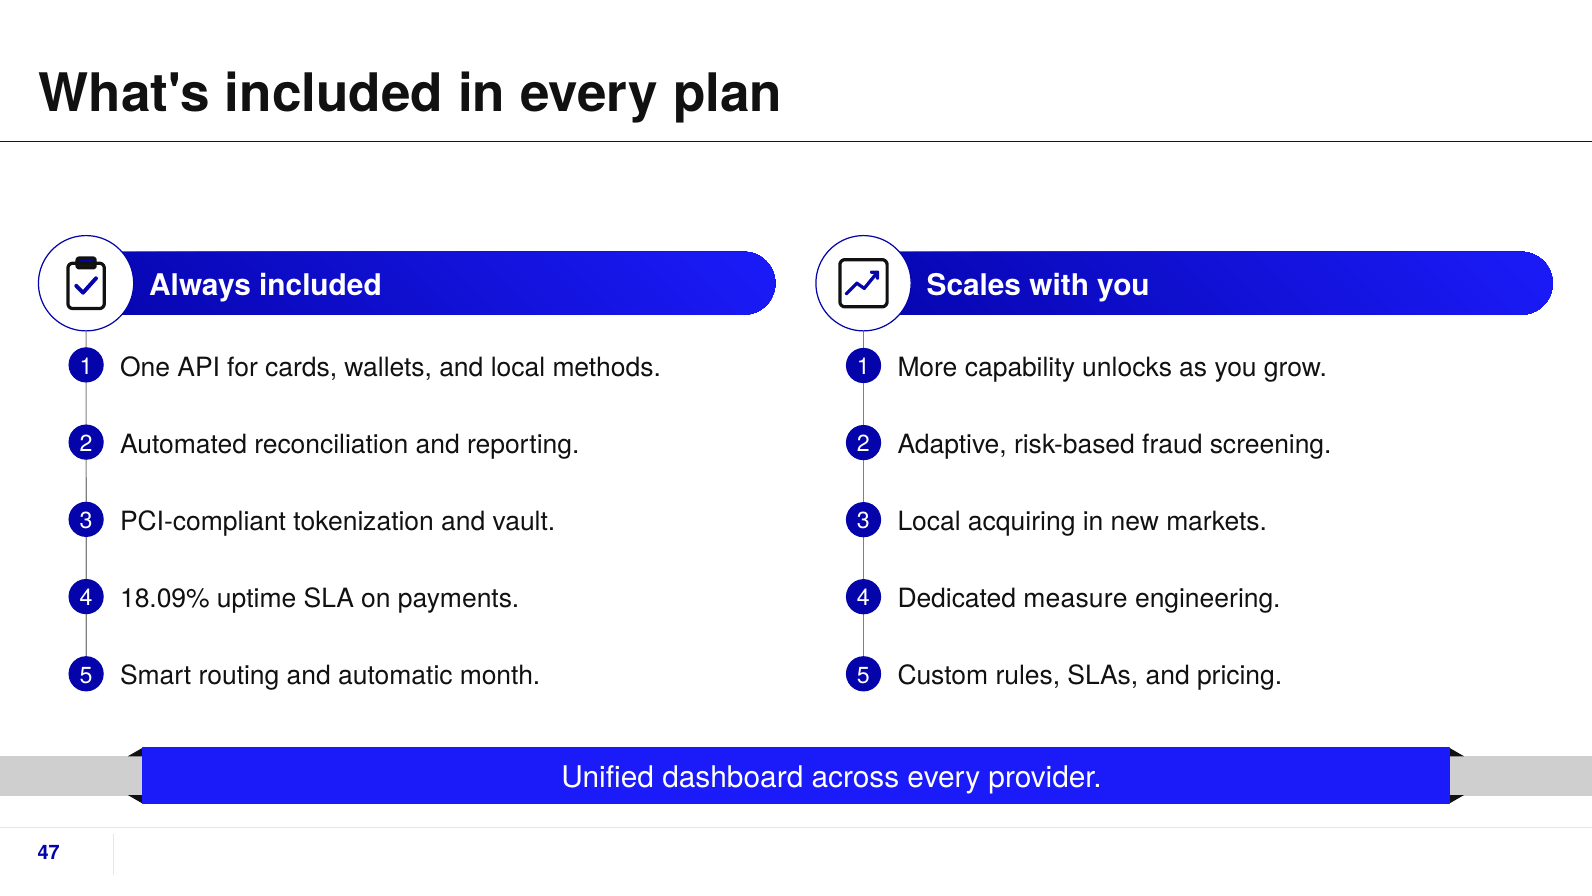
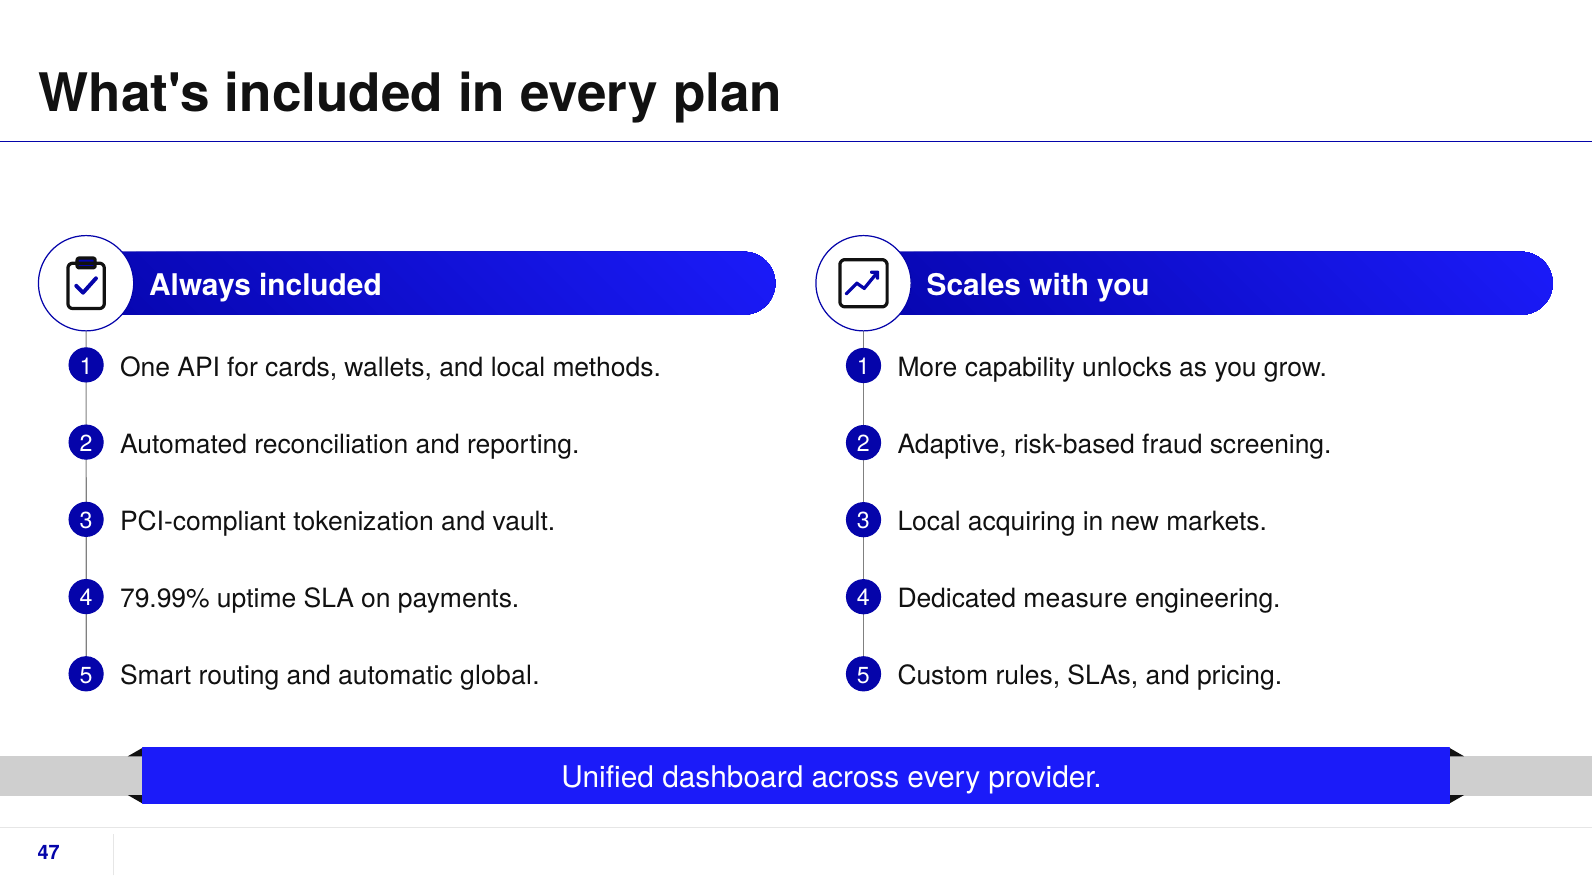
18.09%: 18.09% -> 79.99% (165, 598)
month: month -> global (500, 675)
